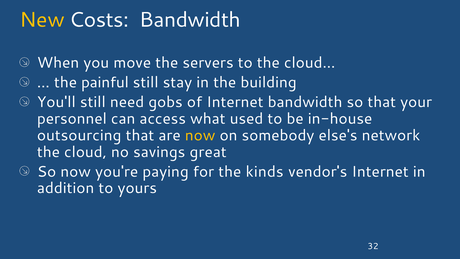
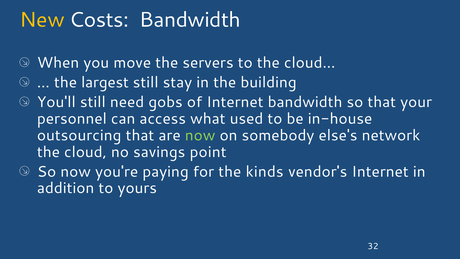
painful: painful -> largest (105, 82)
now colour: yellow -> light green (200, 135)
great: great -> point (208, 152)
